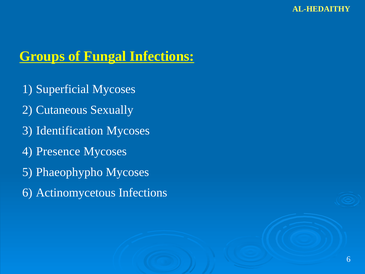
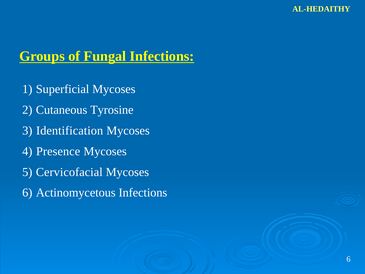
Sexually: Sexually -> Tyrosine (112, 110)
Phaeophypho: Phaeophypho -> Cervicofacial (69, 172)
